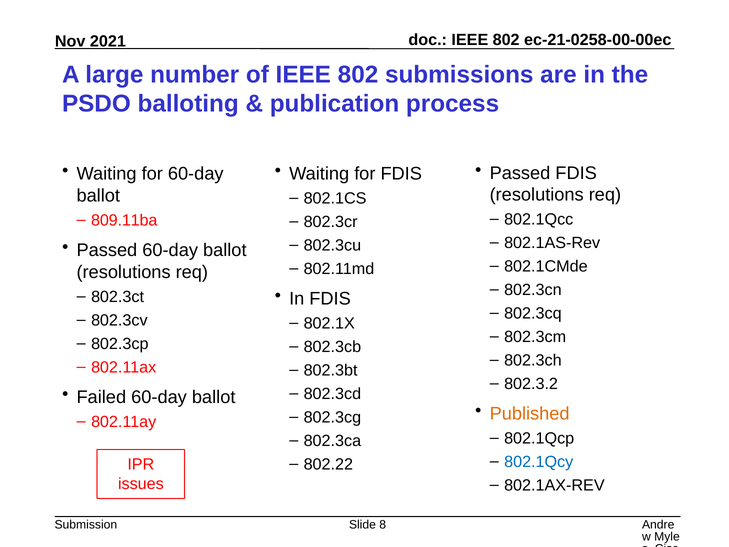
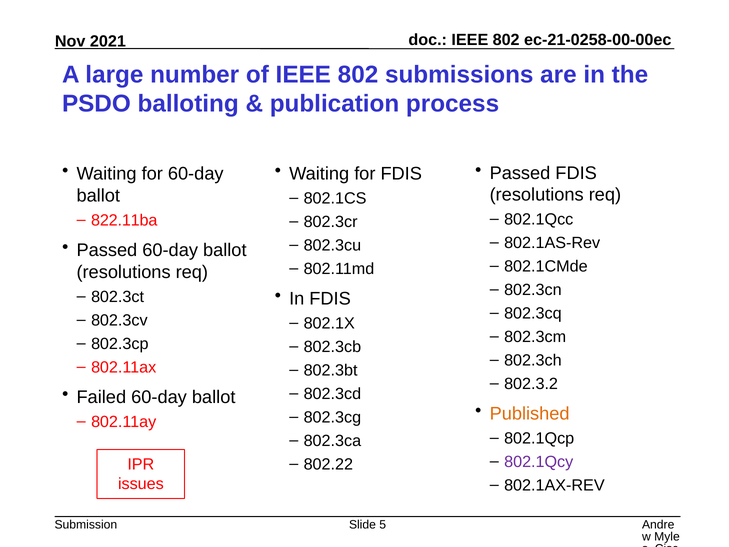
809.11ba: 809.11ba -> 822.11ba (124, 220)
802.1Qcy colour: blue -> purple (539, 462)
8: 8 -> 5 (383, 524)
